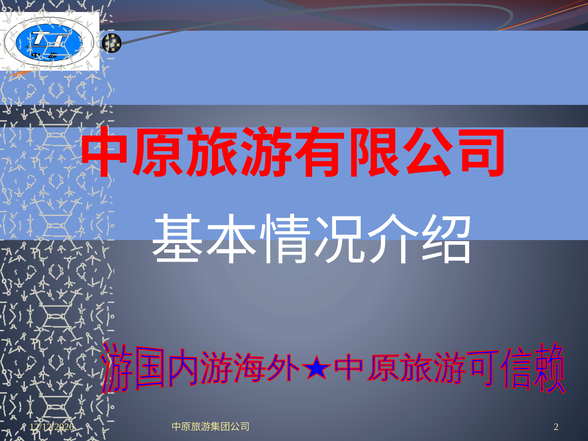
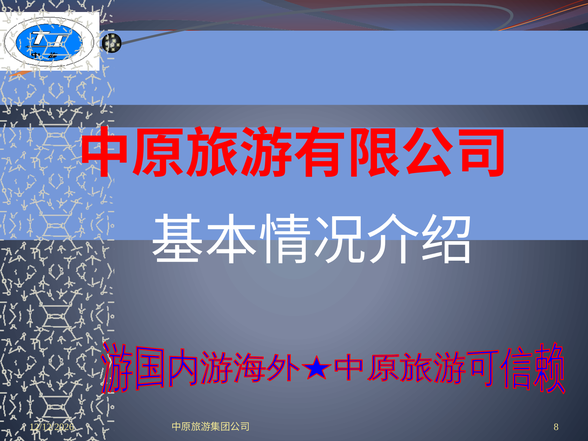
2: 2 -> 8 (556, 427)
